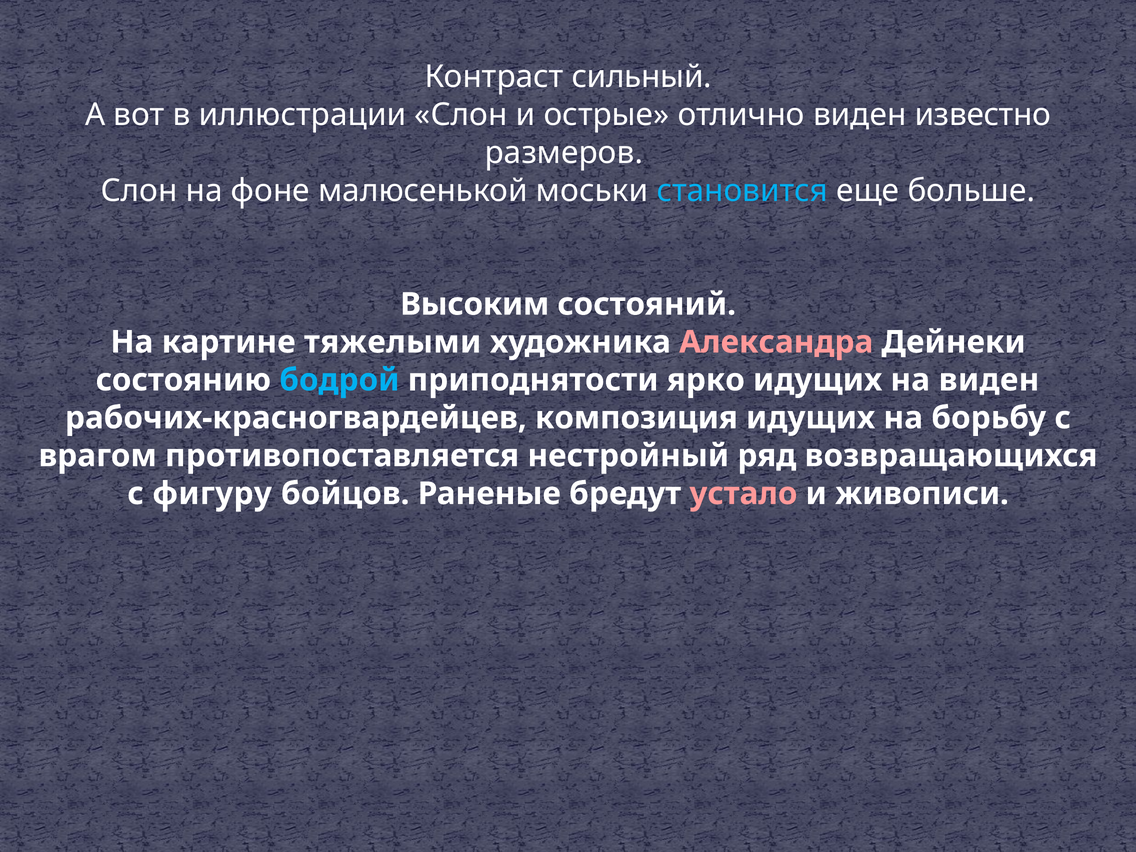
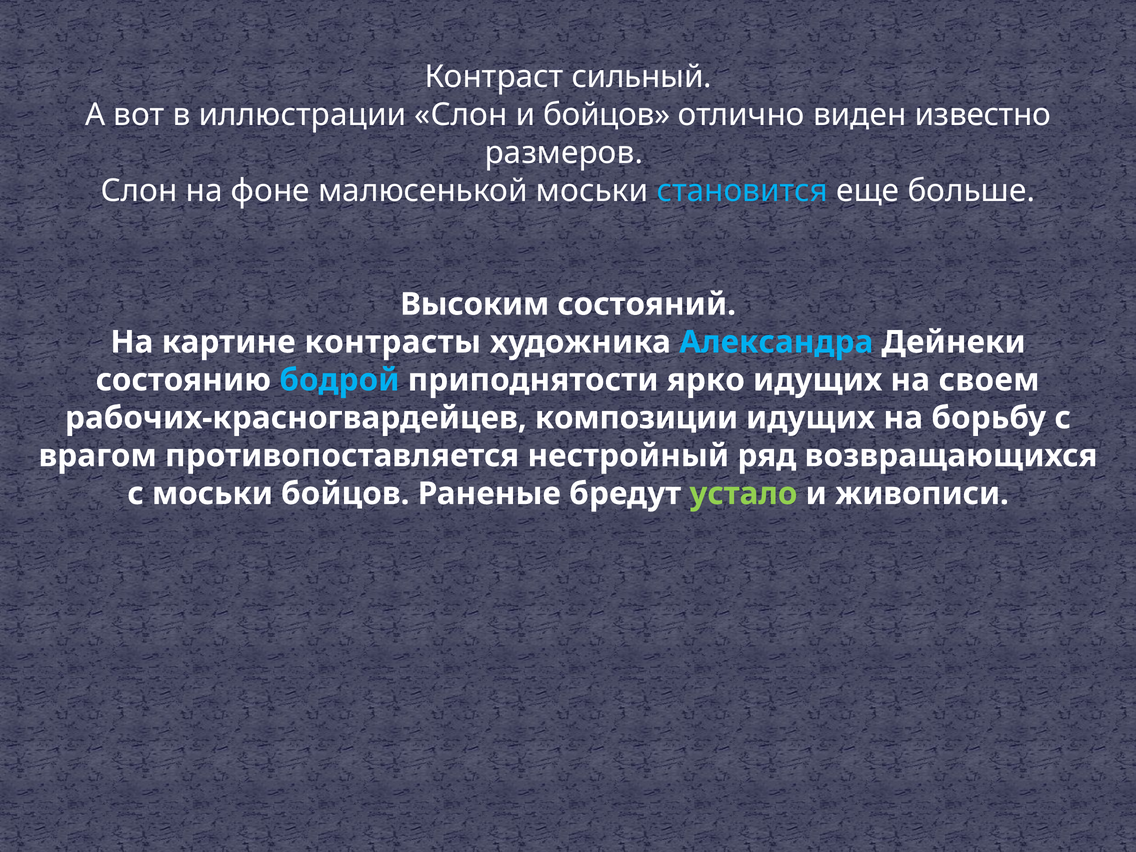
и острые: острые -> бойцов (607, 115)
тяжелыми: тяжелыми -> контрасты (393, 342)
Александра colour: pink -> light blue (776, 342)
на виден: виден -> своем (989, 380)
композиция: композиция -> композиции (637, 418)
с фигуру: фигуру -> моськи (212, 494)
устало colour: pink -> light green (743, 494)
